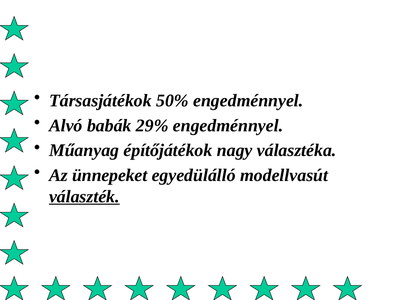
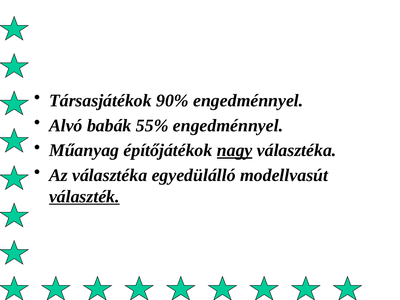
50%: 50% -> 90% (172, 101)
29%: 29% -> 55% (152, 125)
nagy underline: none -> present (235, 150)
Az ünnepeket: ünnepeket -> választéka (110, 175)
